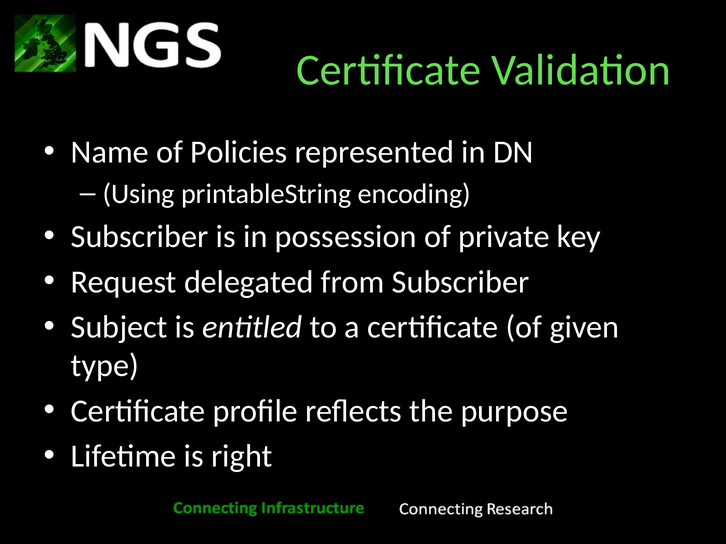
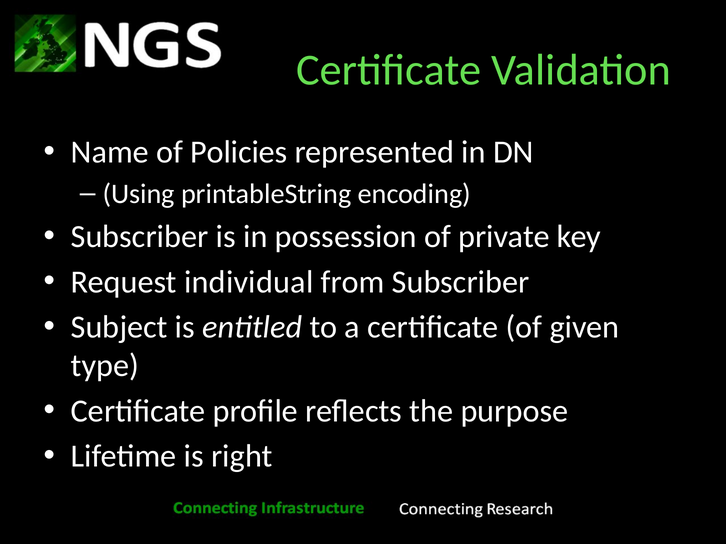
delegated: delegated -> individual (249, 282)
